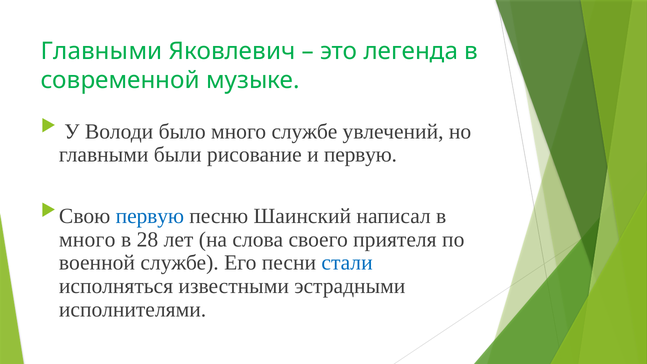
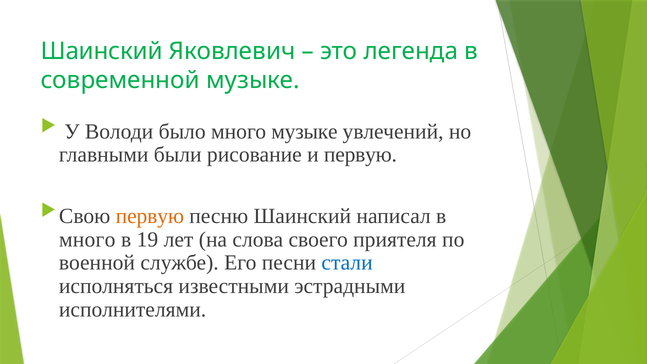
Главными: Главными -> Шаинский (102, 51)
много службе: службе -> музыке (304, 132)
первую colour: blue -> orange (150, 216)
28: 28 -> 19 (147, 239)
